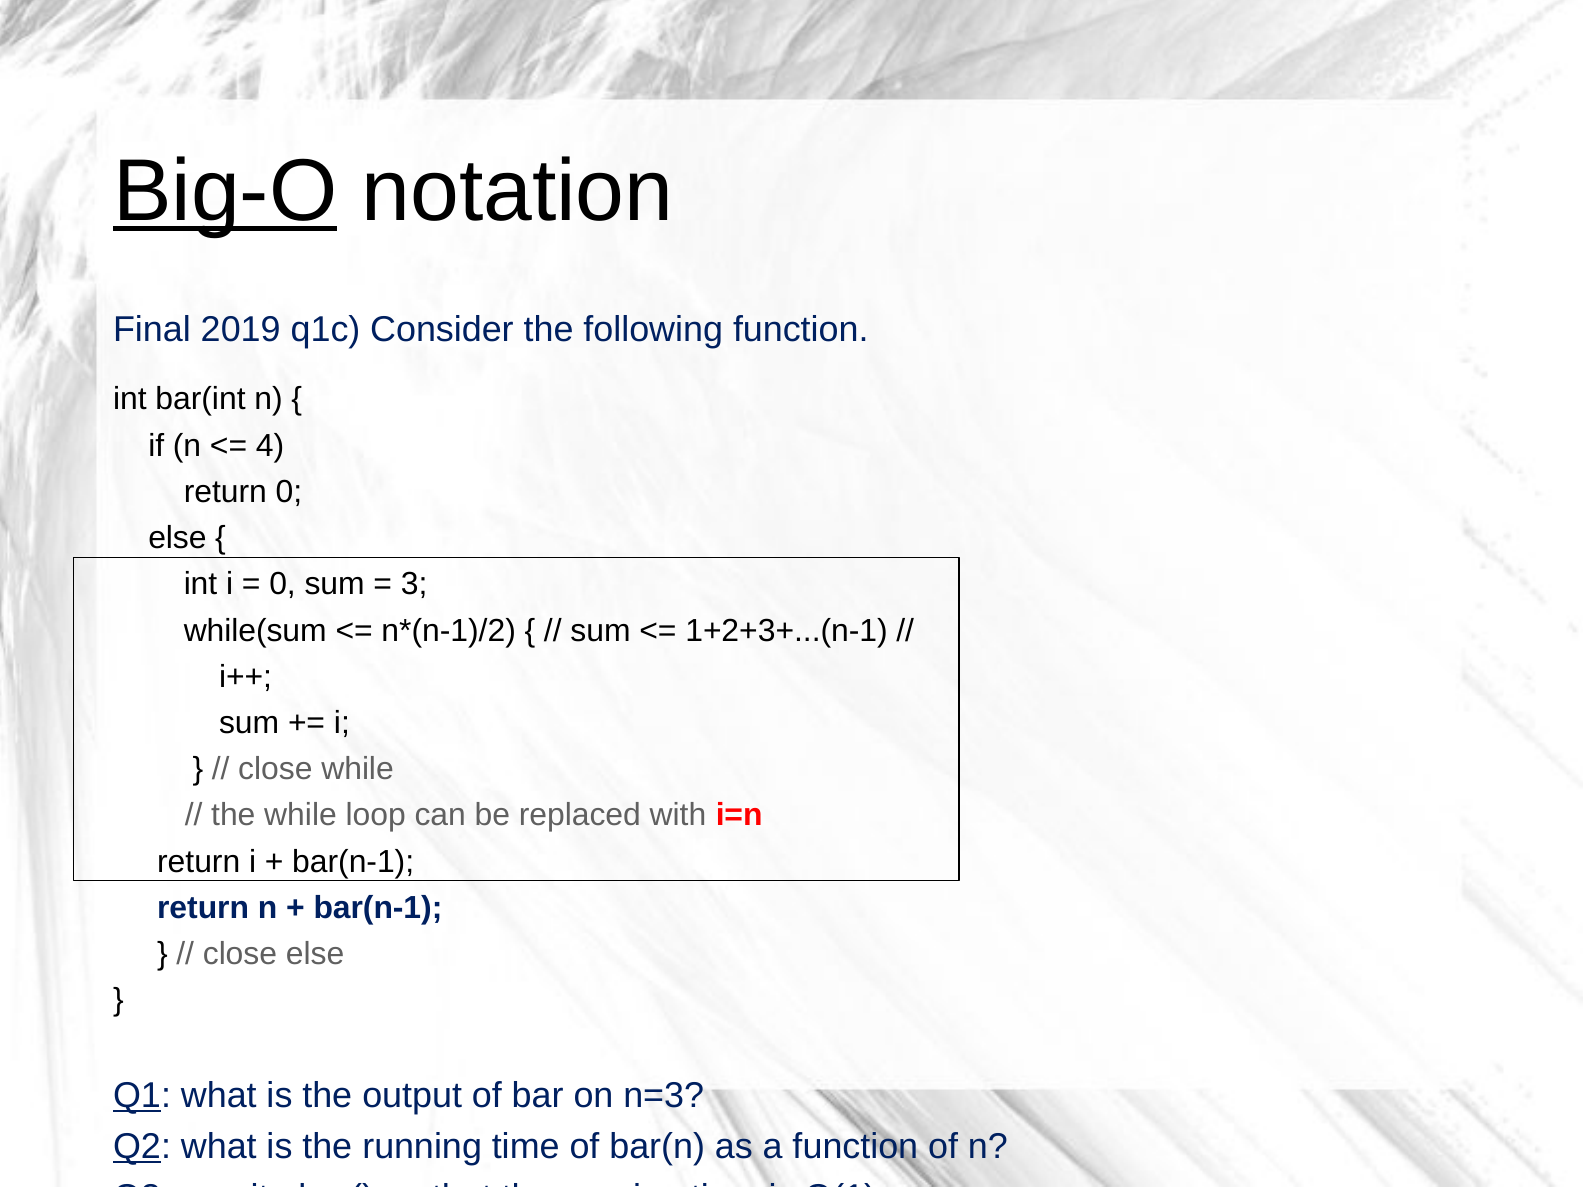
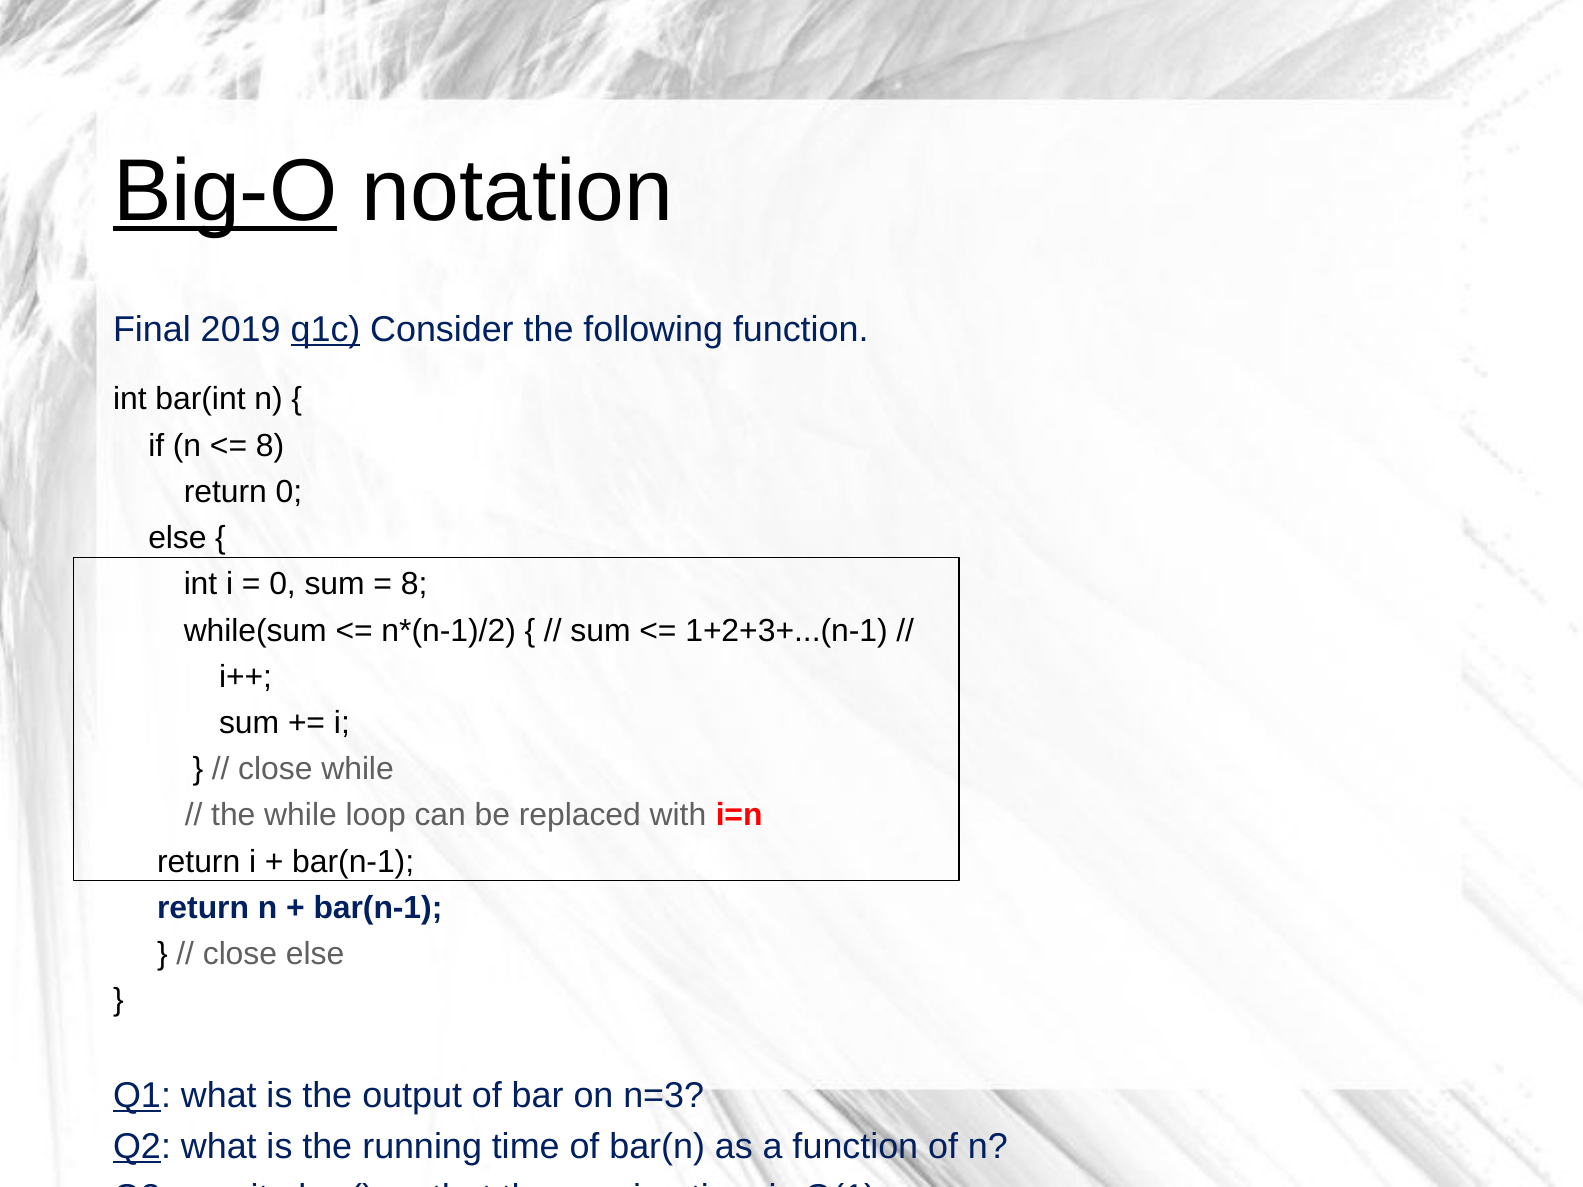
q1c underline: none -> present (325, 330)
4: 4 -> 8 (270, 446)
3: 3 -> 8 (414, 584)
